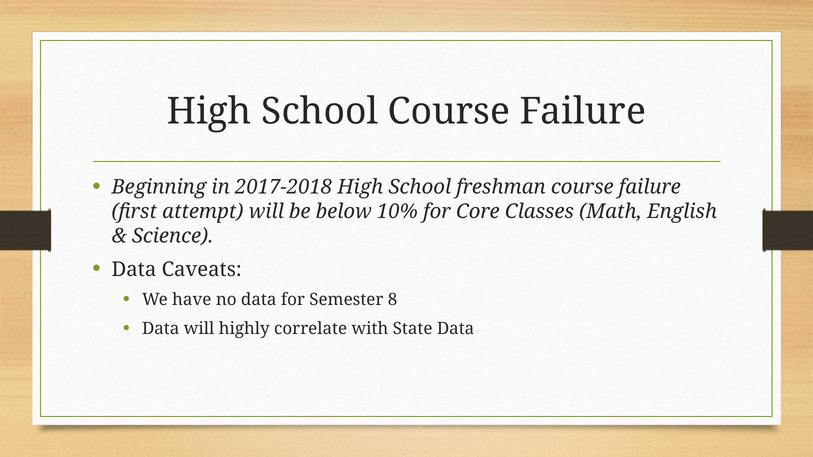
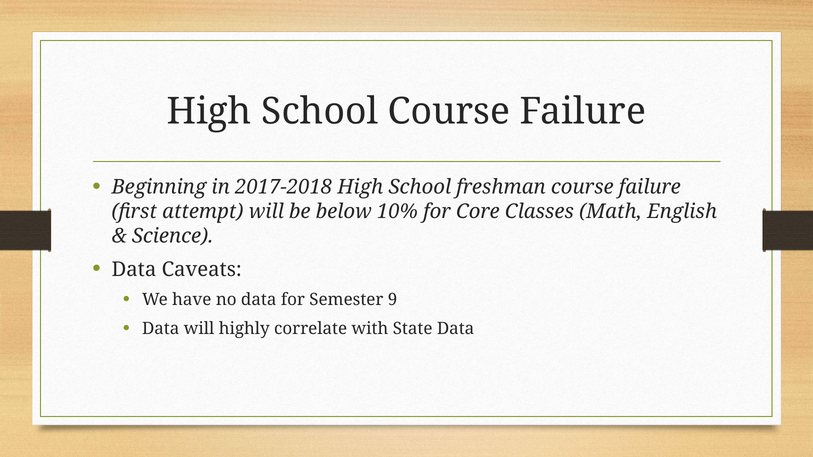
8: 8 -> 9 (393, 300)
